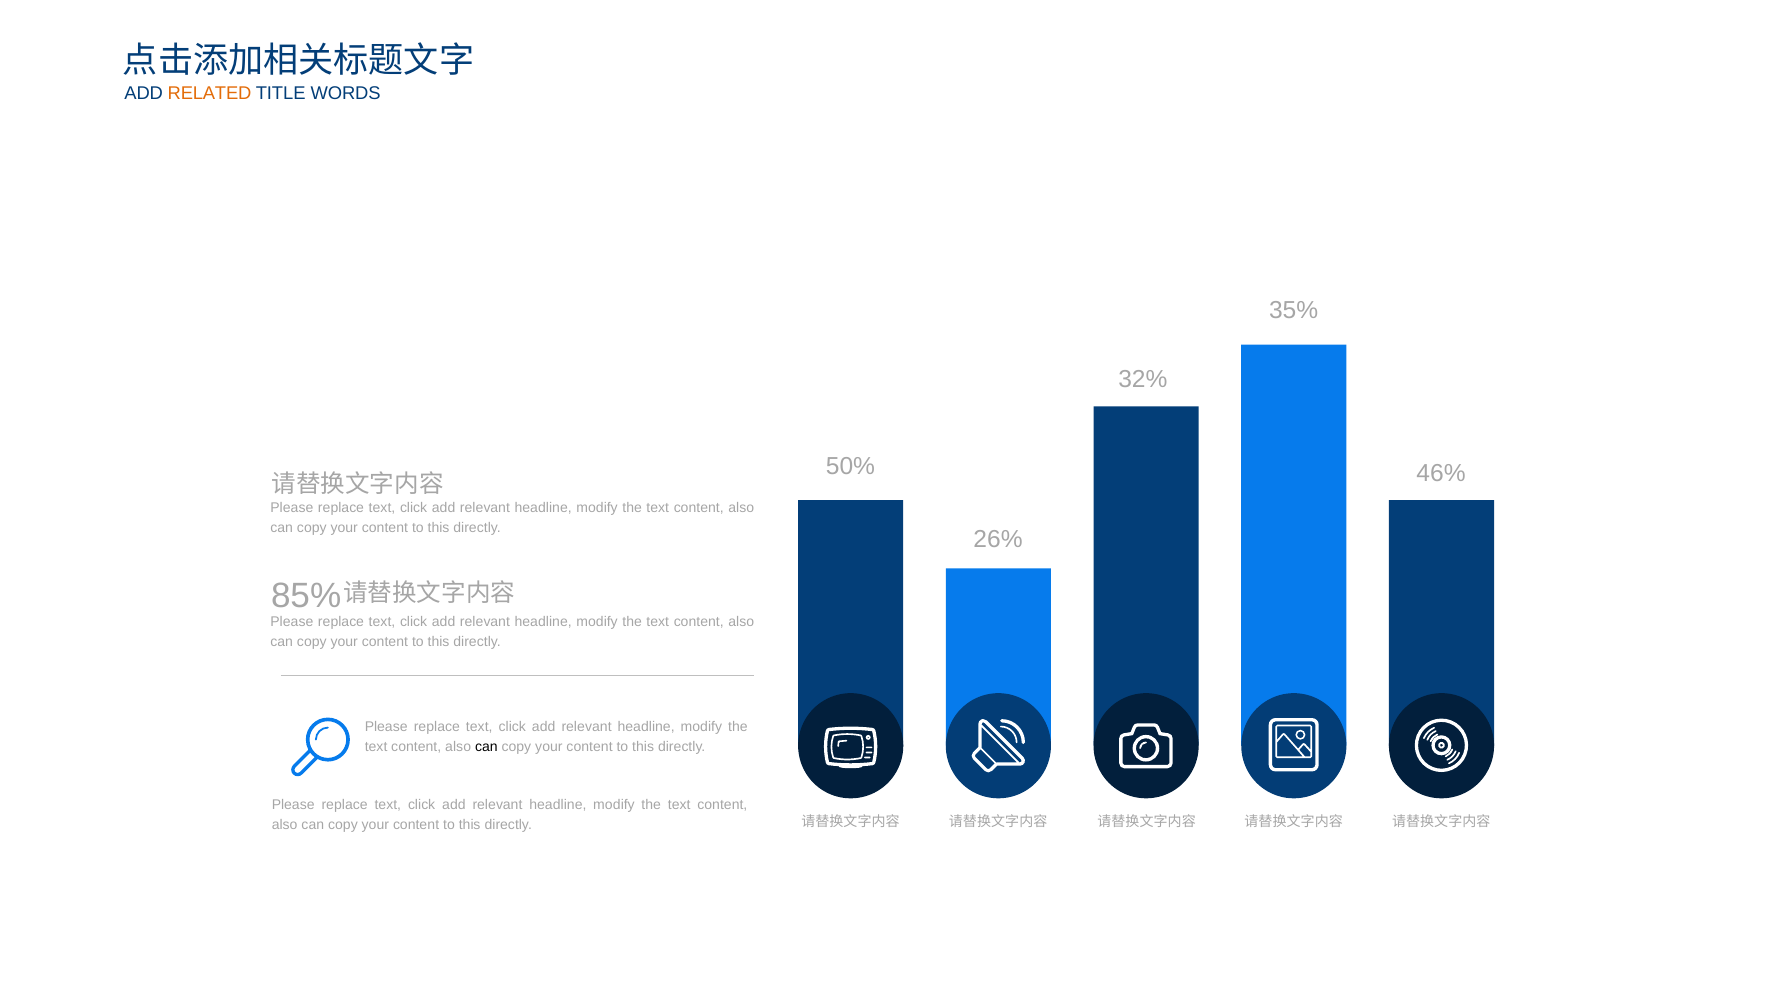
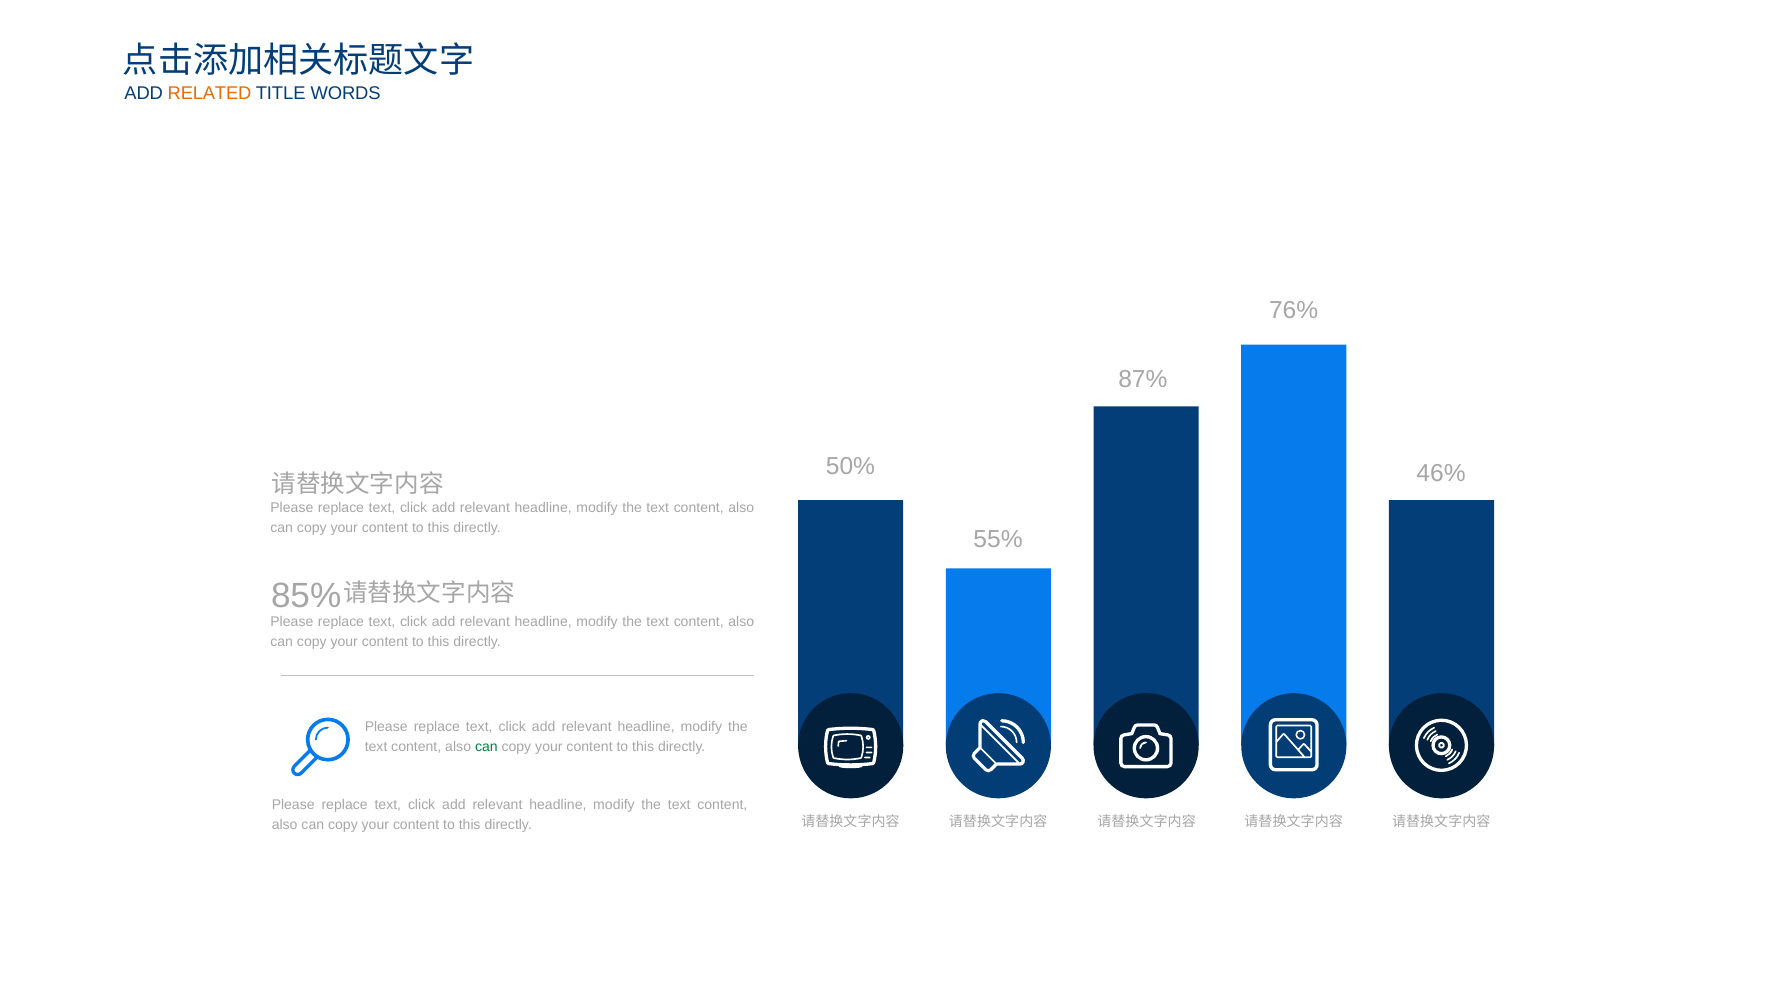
35%: 35% -> 76% (1294, 310)
32%: 32% -> 87% (1143, 380)
26%: 26% -> 55% (998, 540)
can colour: black -> green (486, 747)
